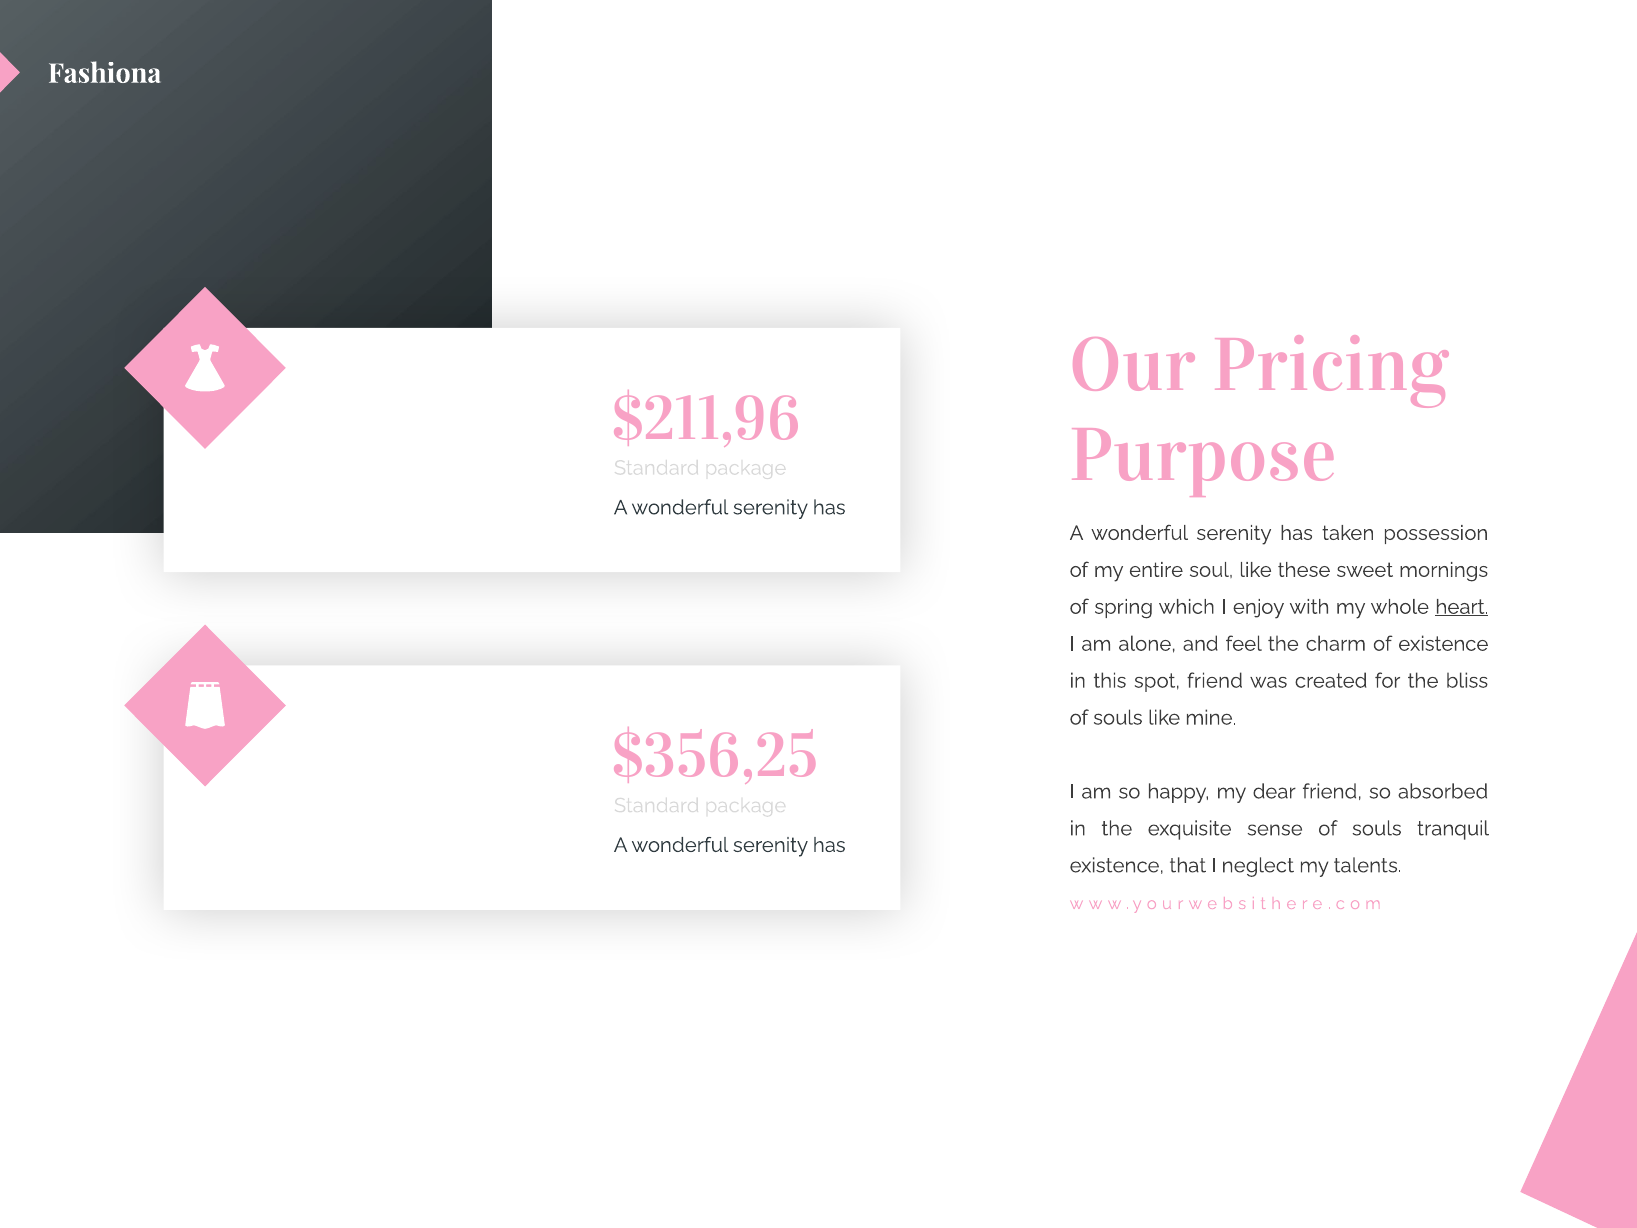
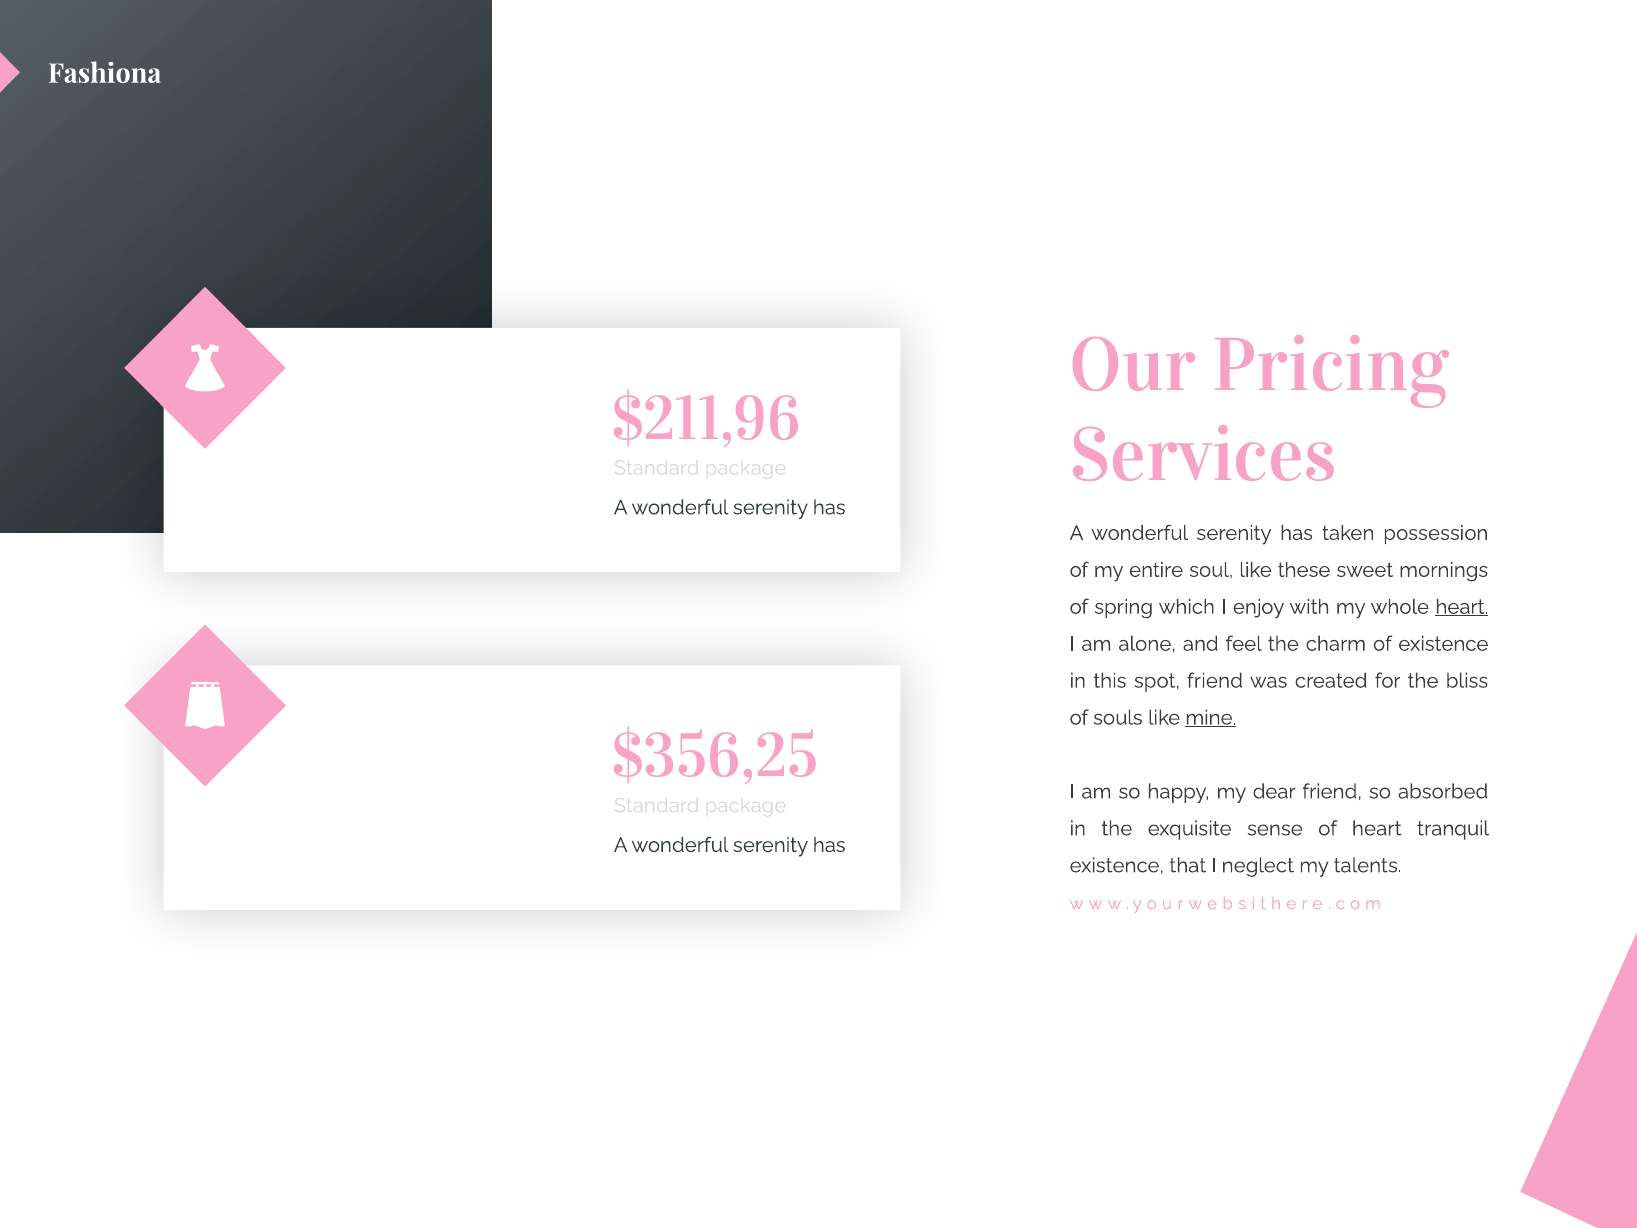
Purpose: Purpose -> Services (1203, 455)
mine underline: none -> present (1211, 718)
sense of souls: souls -> heart (1377, 828)
